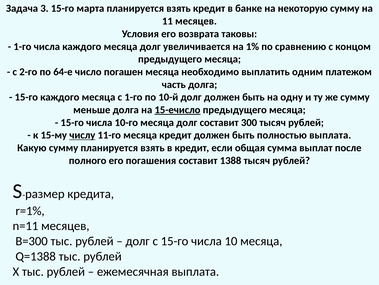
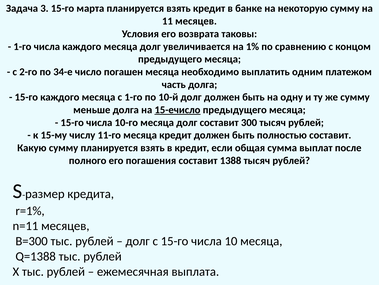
64-е: 64-е -> 34-е (63, 72)
числу underline: present -> none (82, 135)
полностью выплата: выплата -> составит (330, 135)
